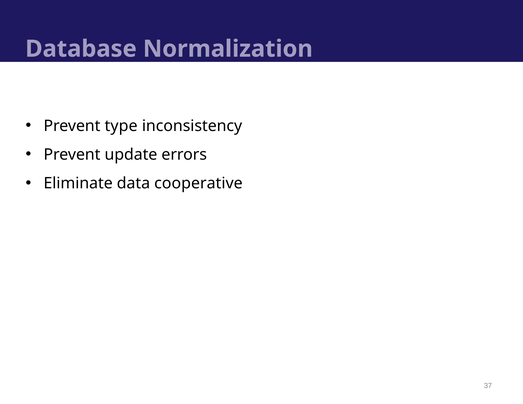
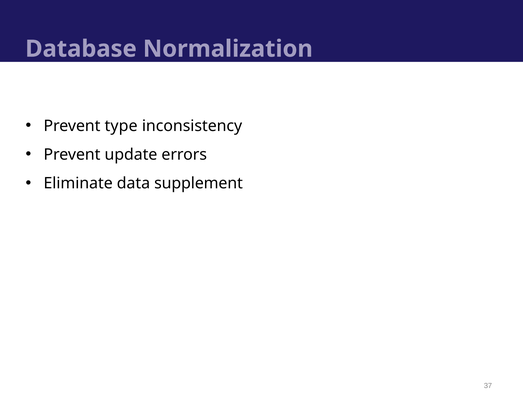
cooperative: cooperative -> supplement (199, 183)
